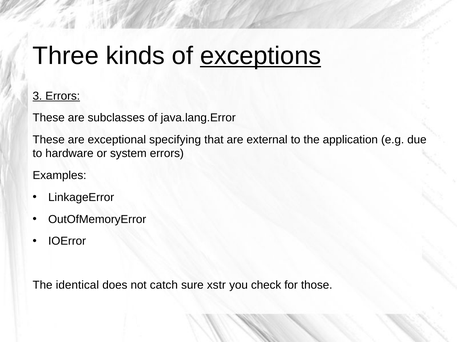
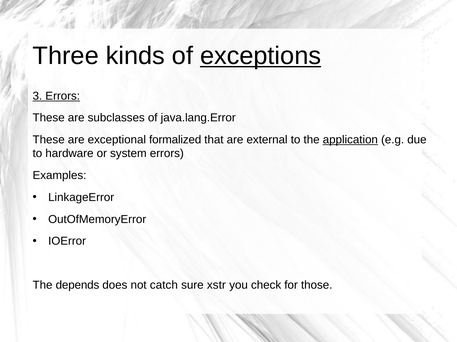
specifying: specifying -> formalized (175, 140)
application underline: none -> present (350, 140)
identical: identical -> depends (77, 286)
